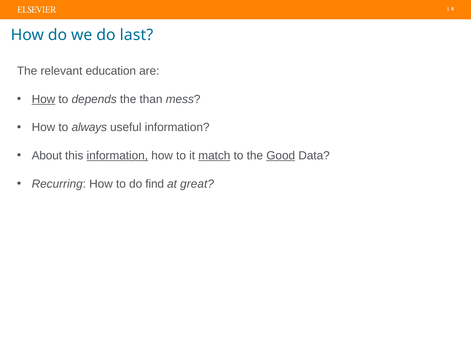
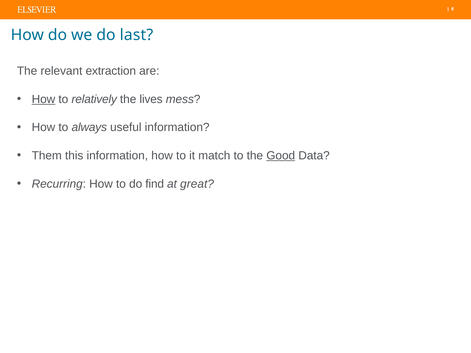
education: education -> extraction (111, 71)
depends: depends -> relatively (94, 99)
than: than -> lives (151, 99)
About: About -> Them (47, 156)
information underline: present -> none (117, 156)
match underline: present -> none (214, 156)
